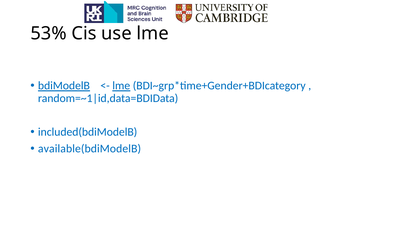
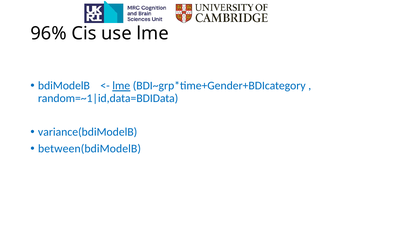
53%: 53% -> 96% (49, 34)
bdiModelB underline: present -> none (64, 86)
included(bdiModelB: included(bdiModelB -> variance(bdiModelB (88, 132)
available(bdiModelB: available(bdiModelB -> between(bdiModelB (90, 149)
